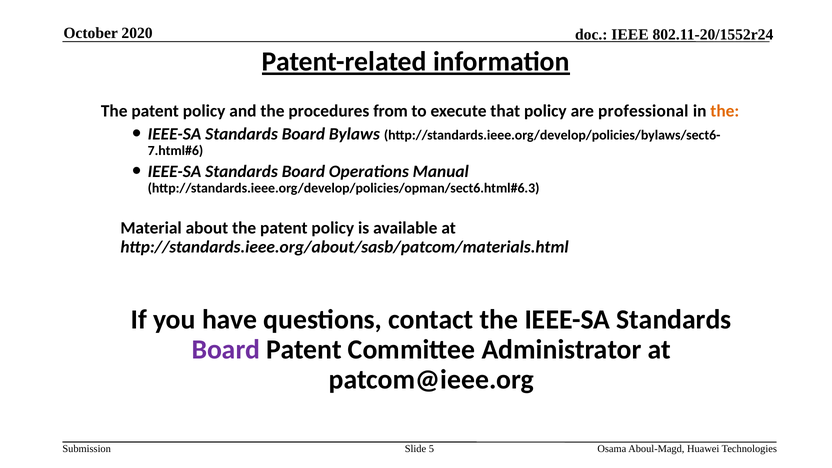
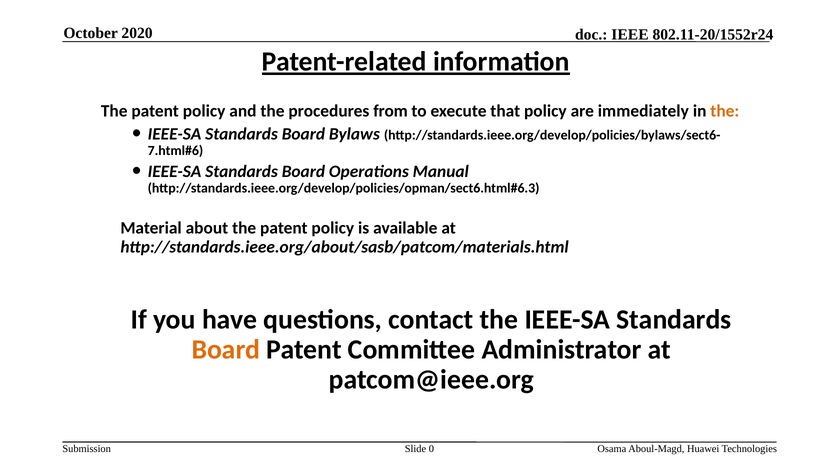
professional: professional -> immediately (643, 111)
Board colour: purple -> orange (226, 350)
5: 5 -> 0 (431, 449)
